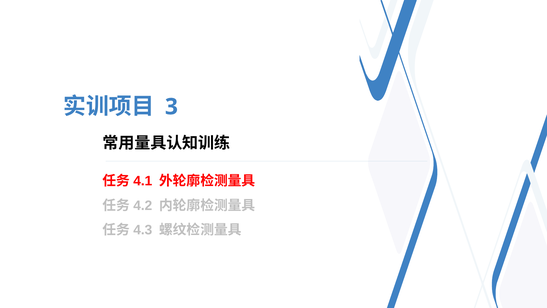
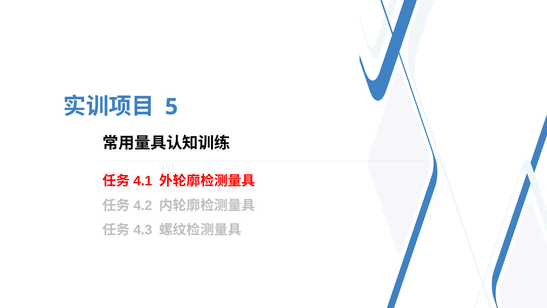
3: 3 -> 5 (171, 107)
